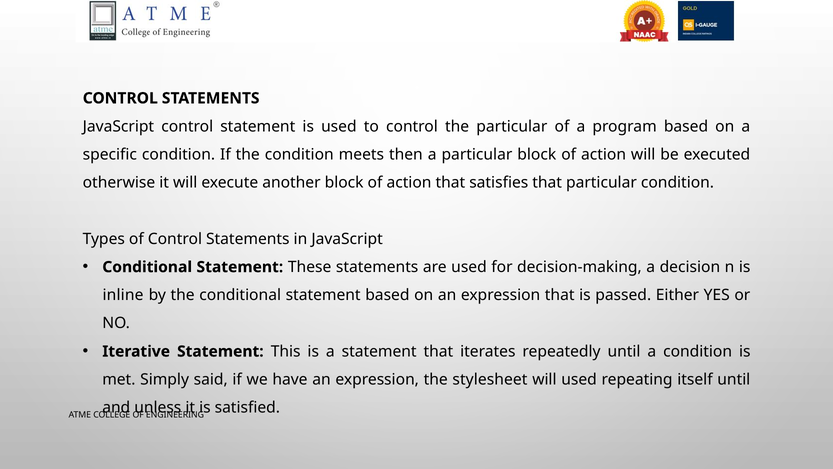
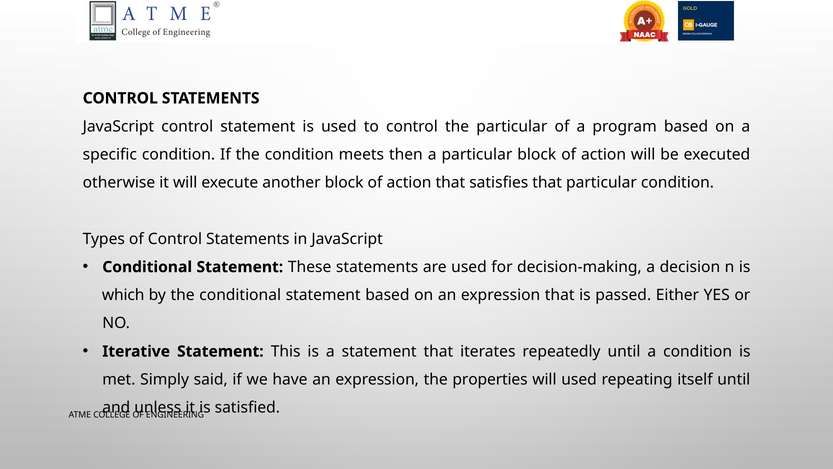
inline: inline -> which (123, 295)
stylesheet: stylesheet -> properties (490, 379)
